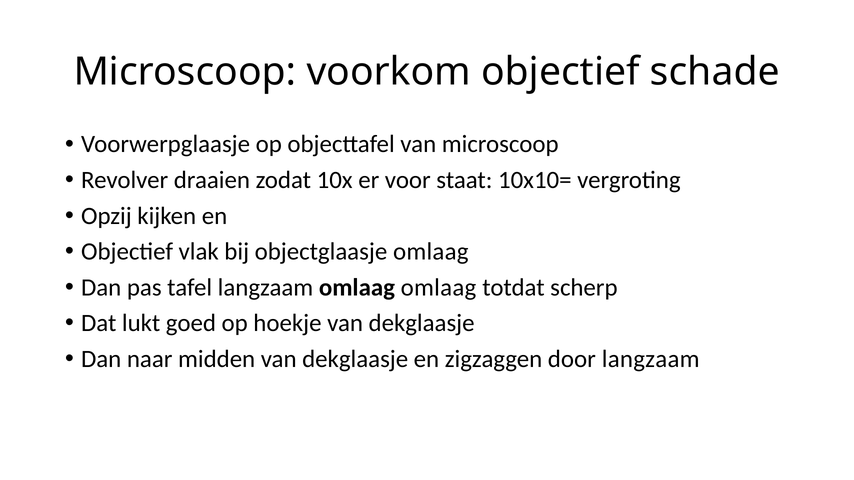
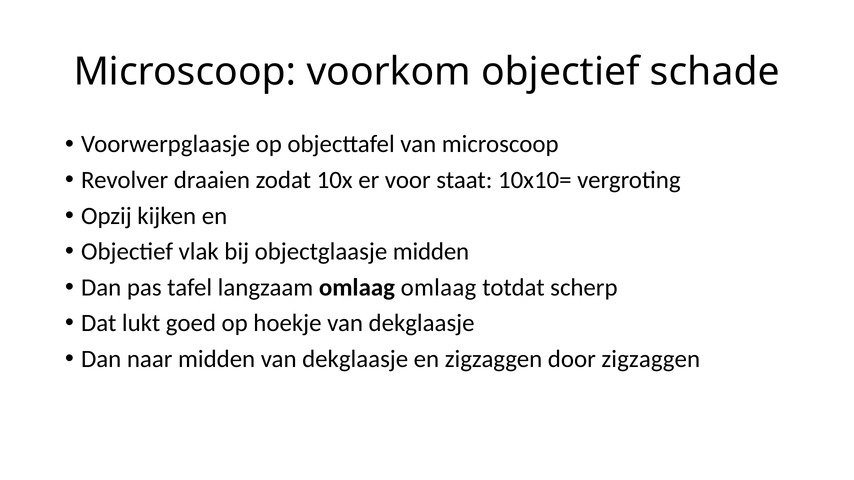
objectglaasje omlaag: omlaag -> midden (431, 252)
door langzaam: langzaam -> zigzaggen (651, 359)
